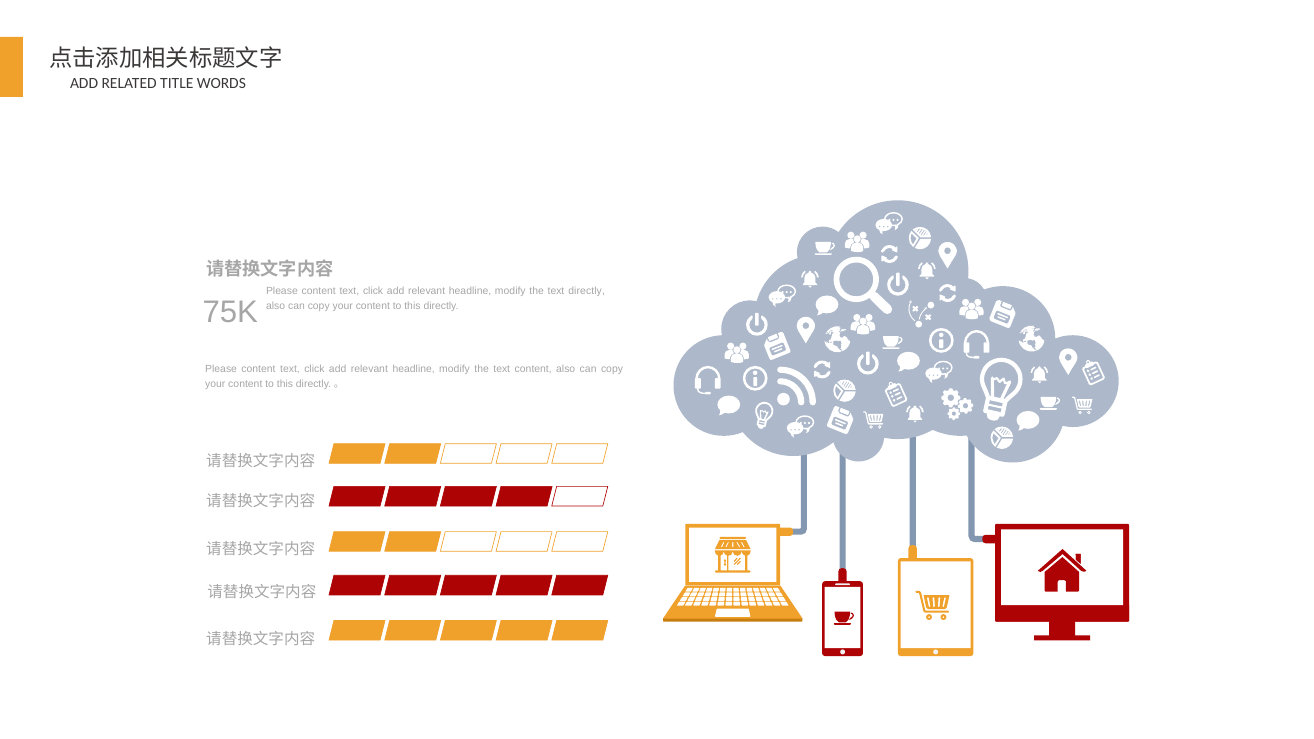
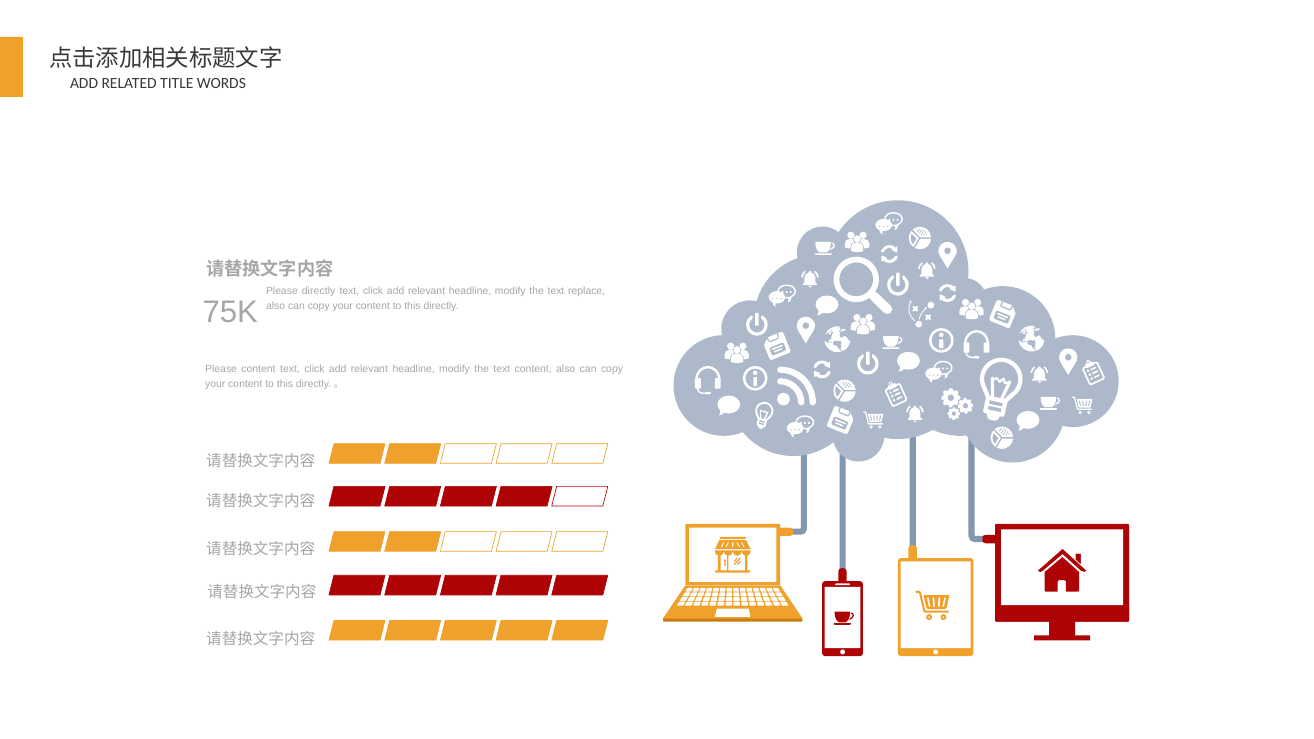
content: content -> directly (319, 292)
text directly: directly -> replace (587, 292)
